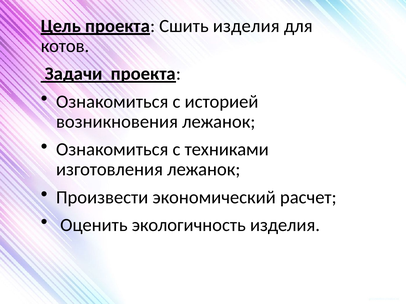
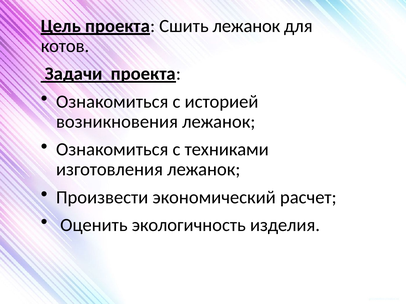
Сшить изделия: изделия -> лежанок (246, 26)
